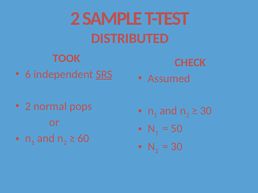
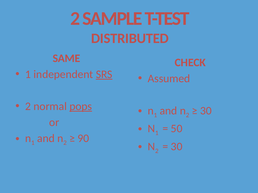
TOOK: TOOK -> SAME (66, 58)
6: 6 -> 1 (28, 74)
pops underline: none -> present (81, 107)
60: 60 -> 90 (83, 139)
